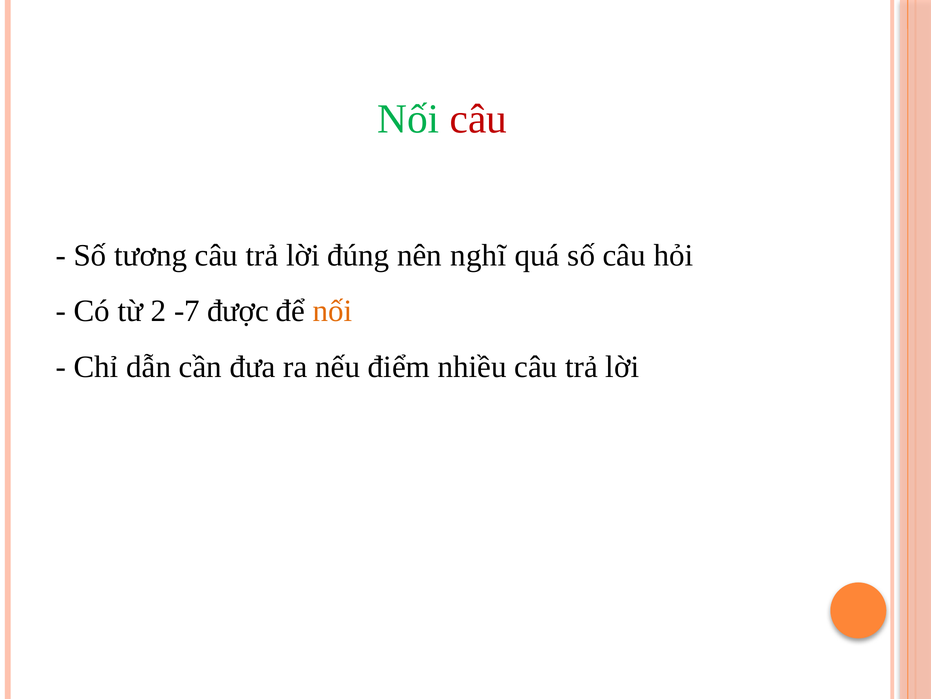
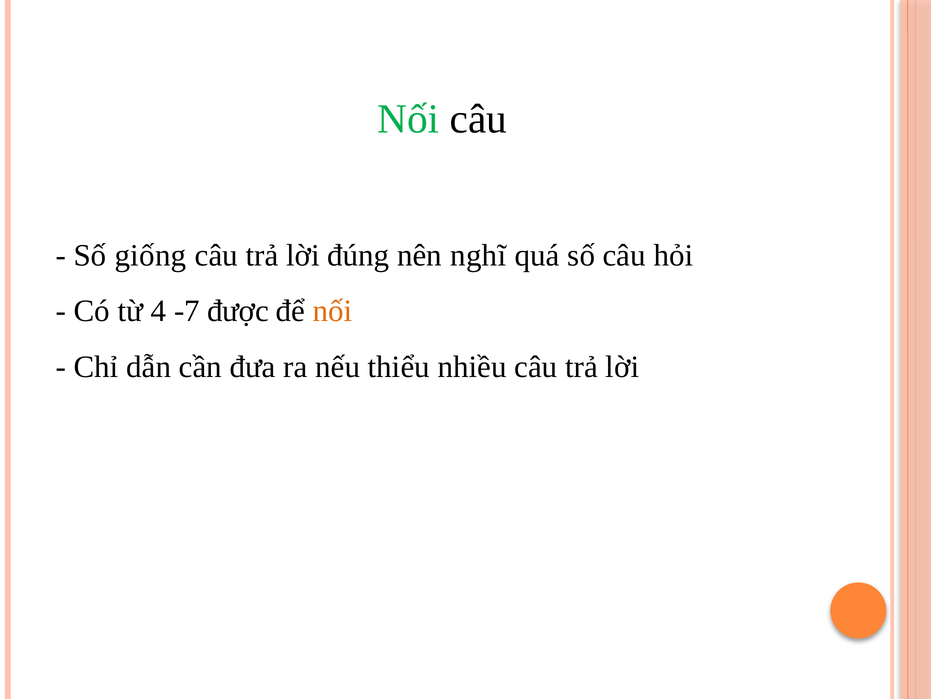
câu colour: red -> black (478, 119)
tương: tương -> giống (150, 255)
2: 2 -> 4 (159, 311)
điểm: điểm -> thiểu (399, 367)
